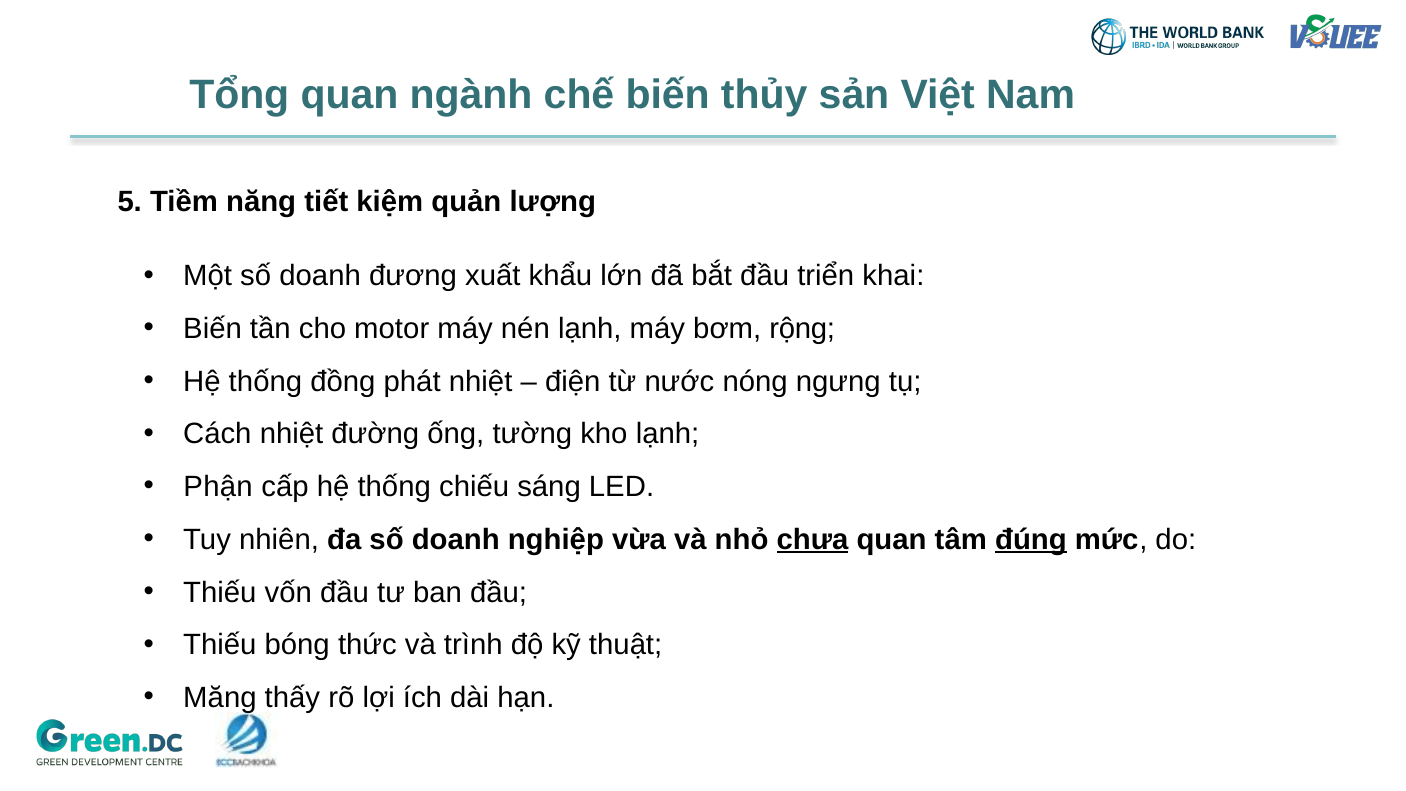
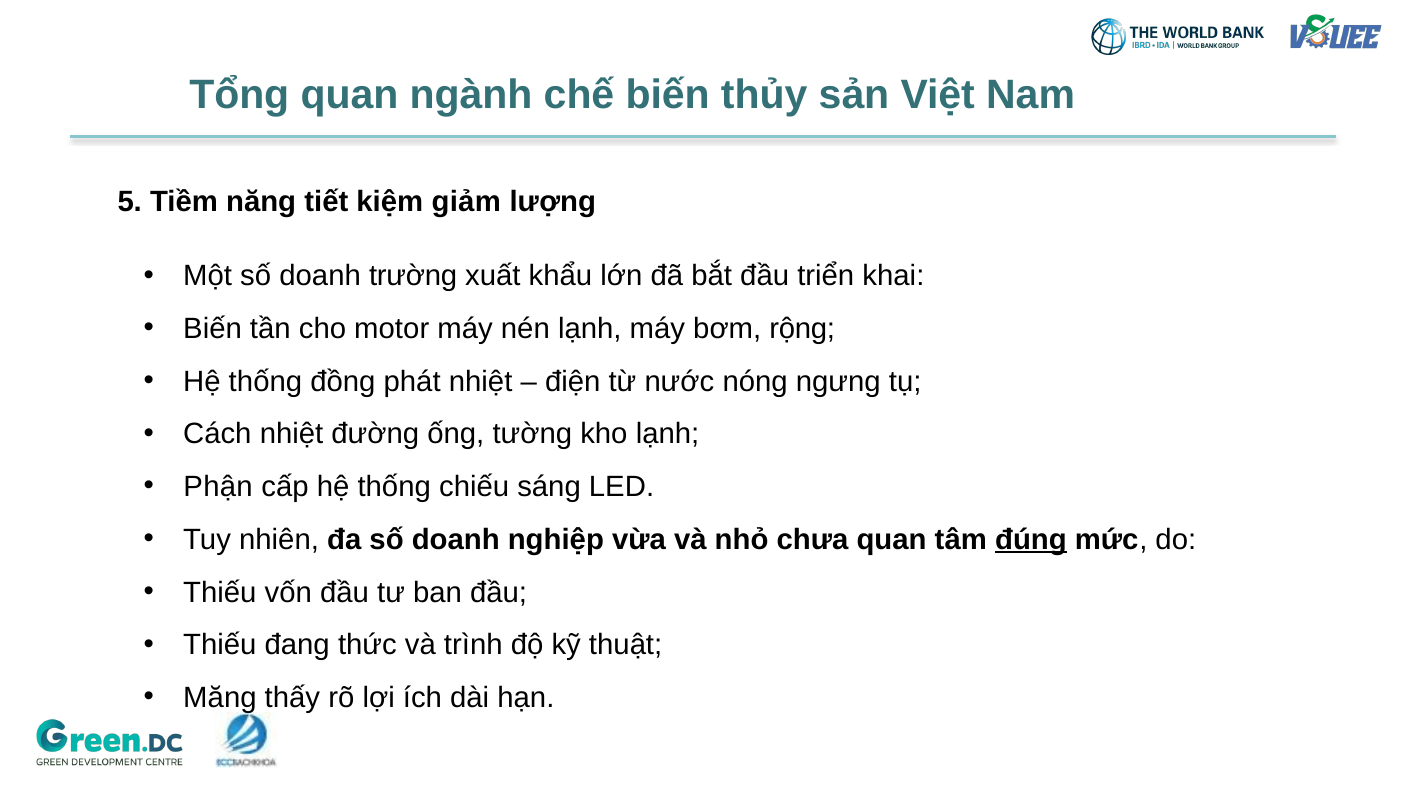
quản: quản -> giảm (466, 202)
đương: đương -> trường (413, 276)
chưa underline: present -> none (813, 540)
bóng: bóng -> đang (297, 645)
